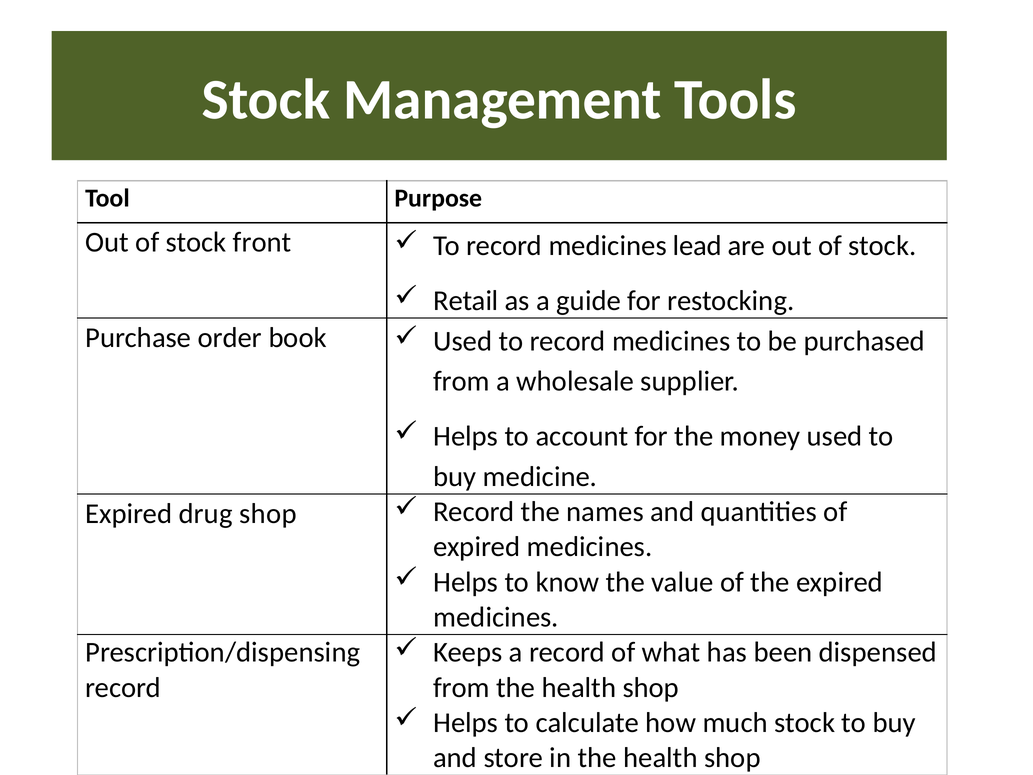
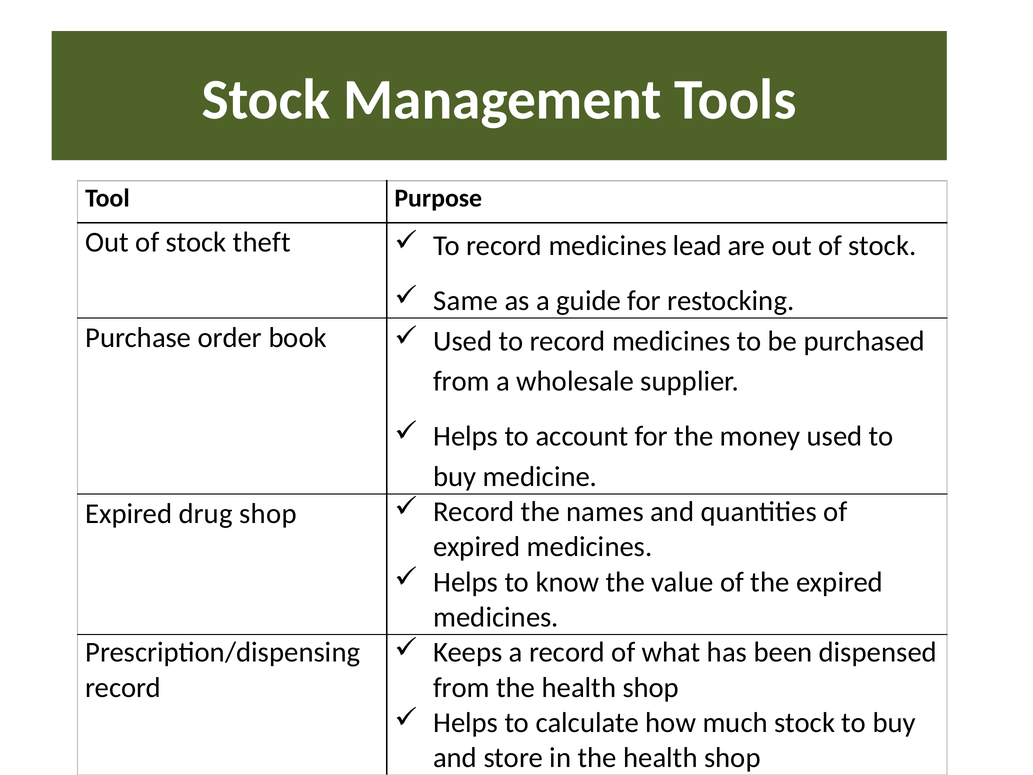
front: front -> theft (262, 242)
Retail: Retail -> Same (466, 301)
